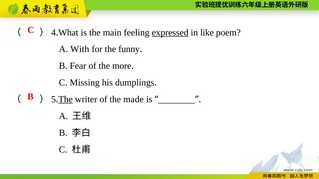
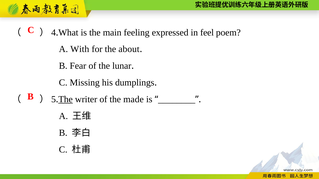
expressed underline: present -> none (170, 33)
like: like -> feel (207, 33)
funny: funny -> about (129, 49)
more: more -> lunar (122, 66)
